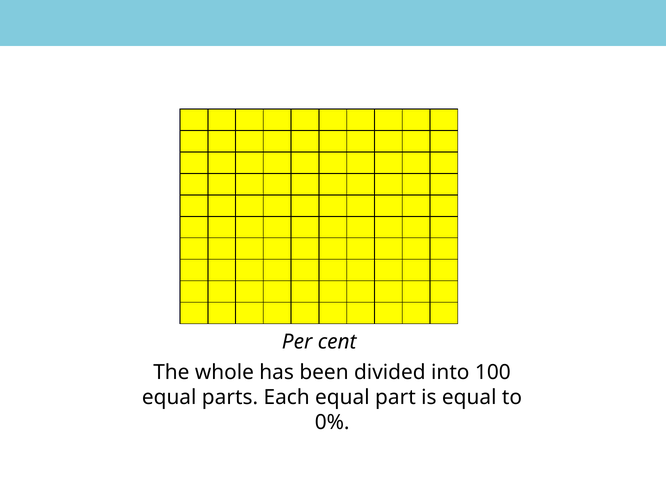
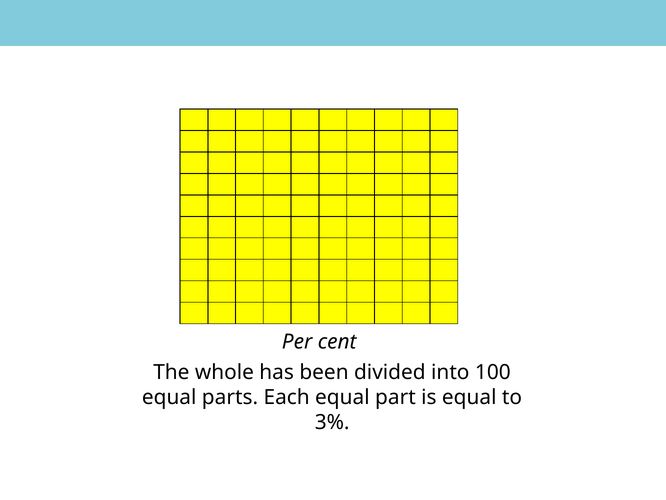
0%: 0% -> 3% (332, 422)
